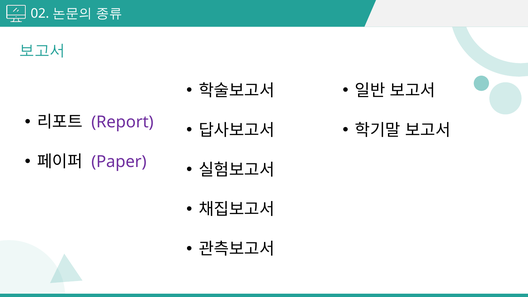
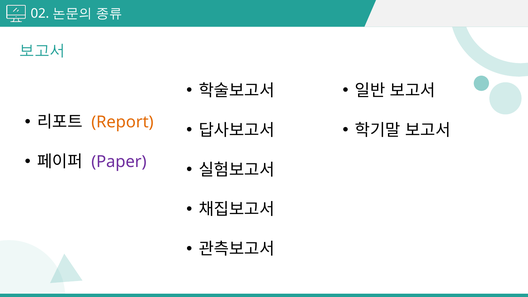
Report colour: purple -> orange (122, 122)
